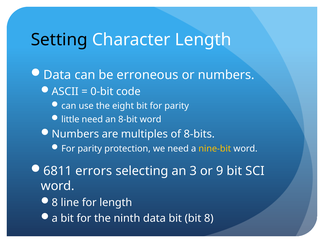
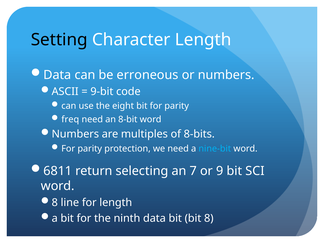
0-bit: 0-bit -> 9-bit (102, 91)
little: little -> freq (70, 119)
nine-bit colour: yellow -> light blue (215, 149)
errors: errors -> return (94, 171)
3: 3 -> 7 (193, 171)
